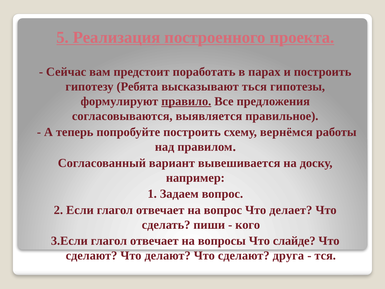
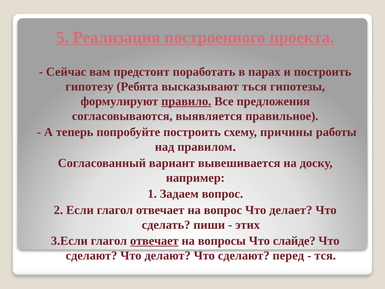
вернёмся: вернёмся -> причины (286, 132)
кого: кого -> этих (248, 225)
отвечает underline: none -> present (154, 241)
друга: друга -> перед (288, 255)
